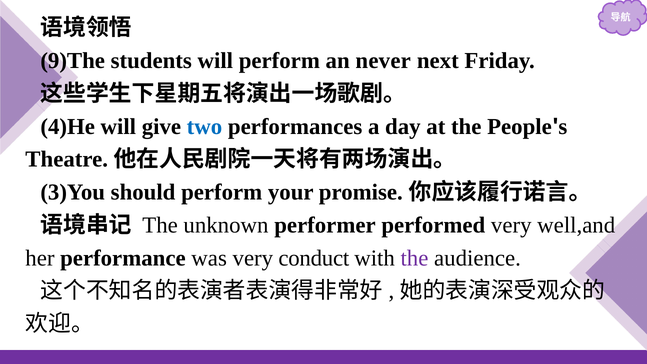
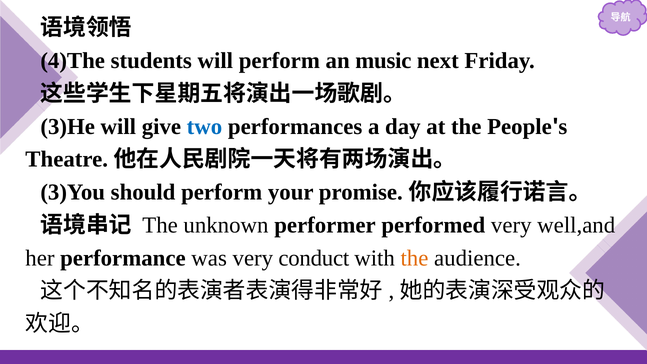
9)The: 9)The -> 4)The (73, 61)
never: never -> music (383, 61)
4)He: 4)He -> 3)He (68, 126)
the colour: purple -> orange (414, 258)
